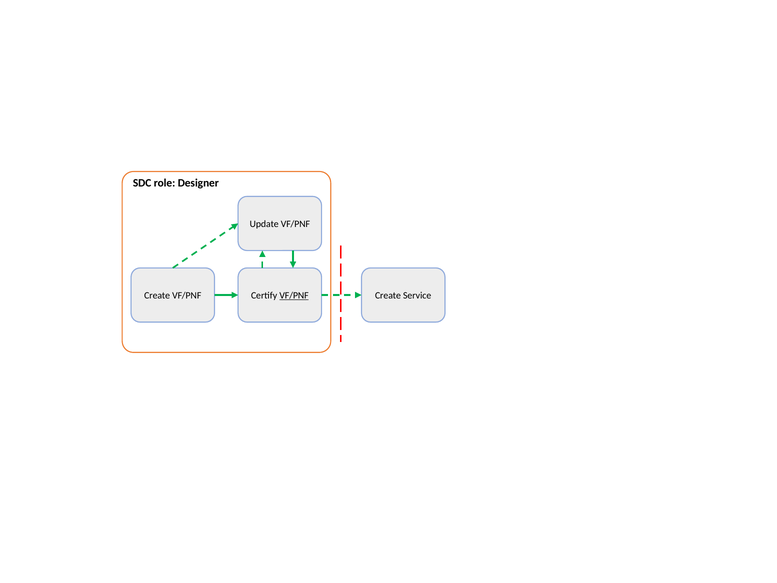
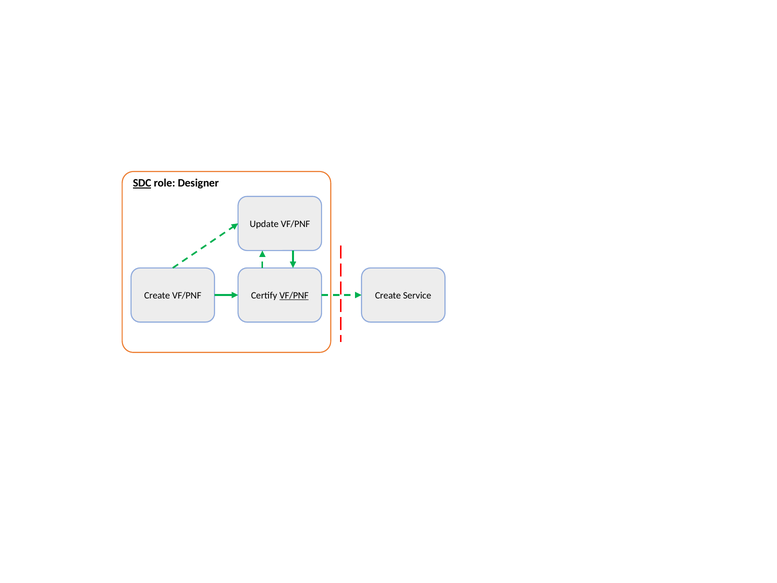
SDC underline: none -> present (142, 183)
